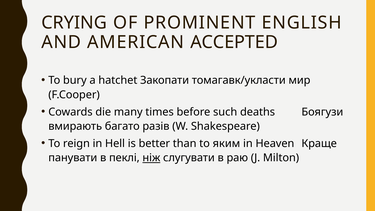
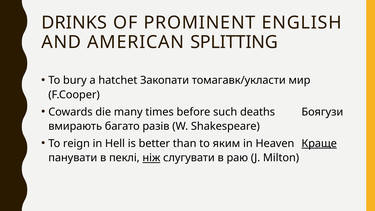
CRYING: CRYING -> DRINKS (74, 23)
ACCEPTED: ACCEPTED -> SPLITTING (234, 42)
Краще underline: none -> present (319, 143)
